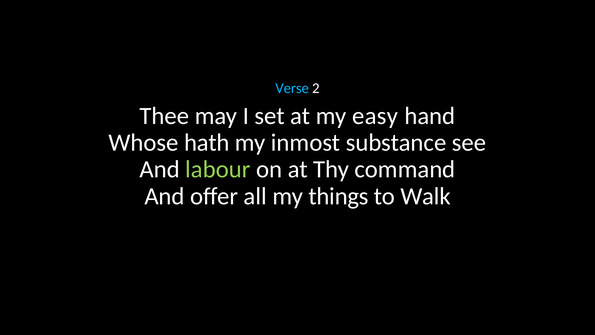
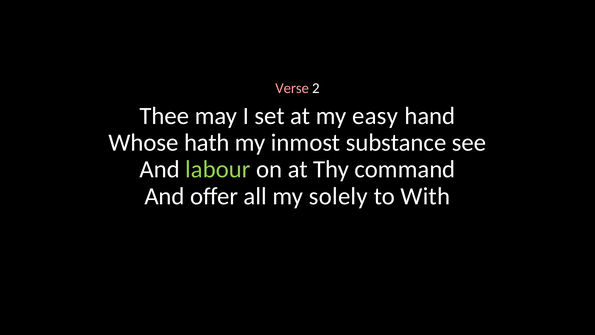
Verse colour: light blue -> pink (292, 88)
things: things -> solely (338, 196)
Walk: Walk -> With (425, 196)
